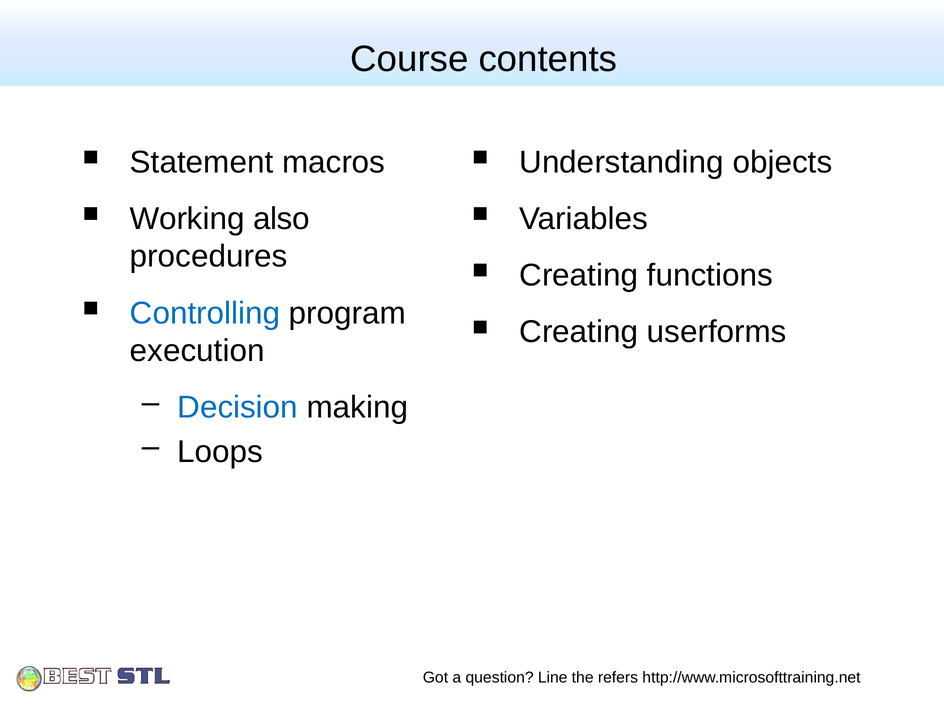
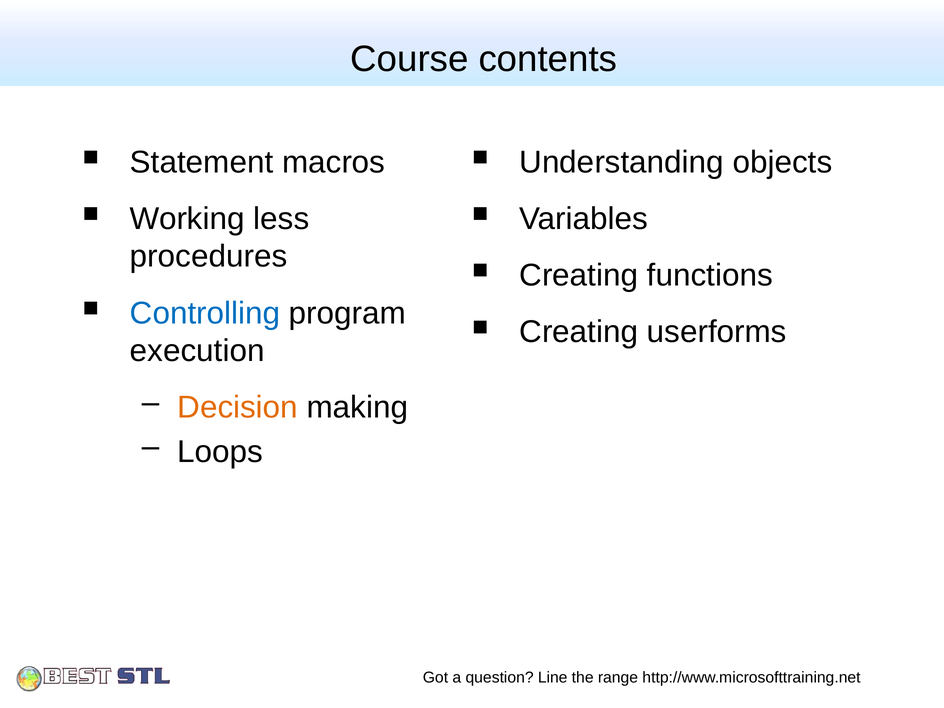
also: also -> less (281, 219)
Decision colour: blue -> orange (238, 408)
refers: refers -> range (618, 678)
